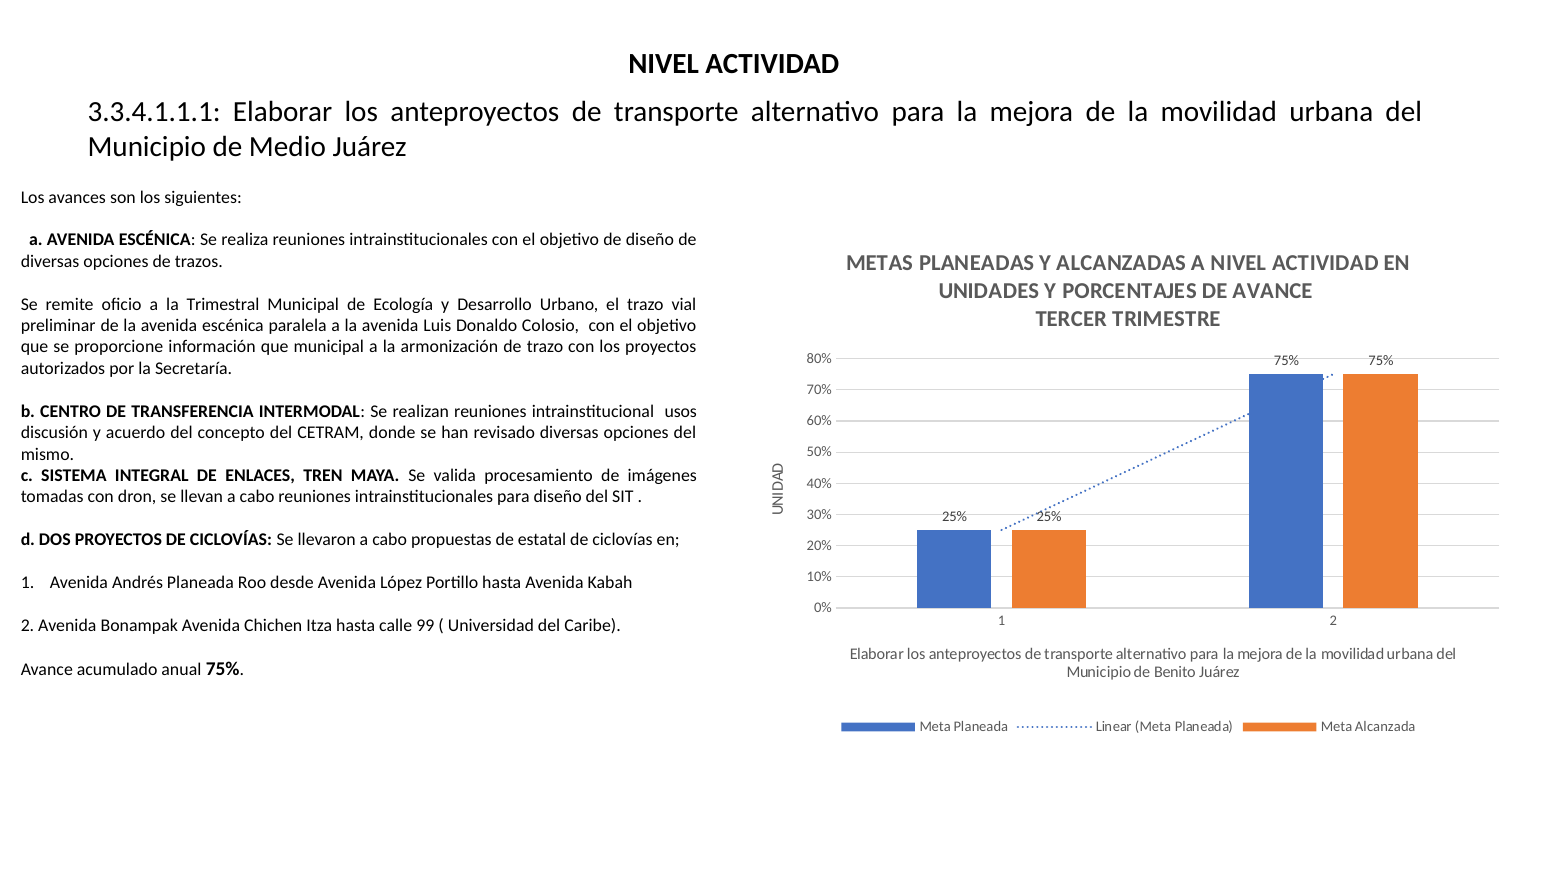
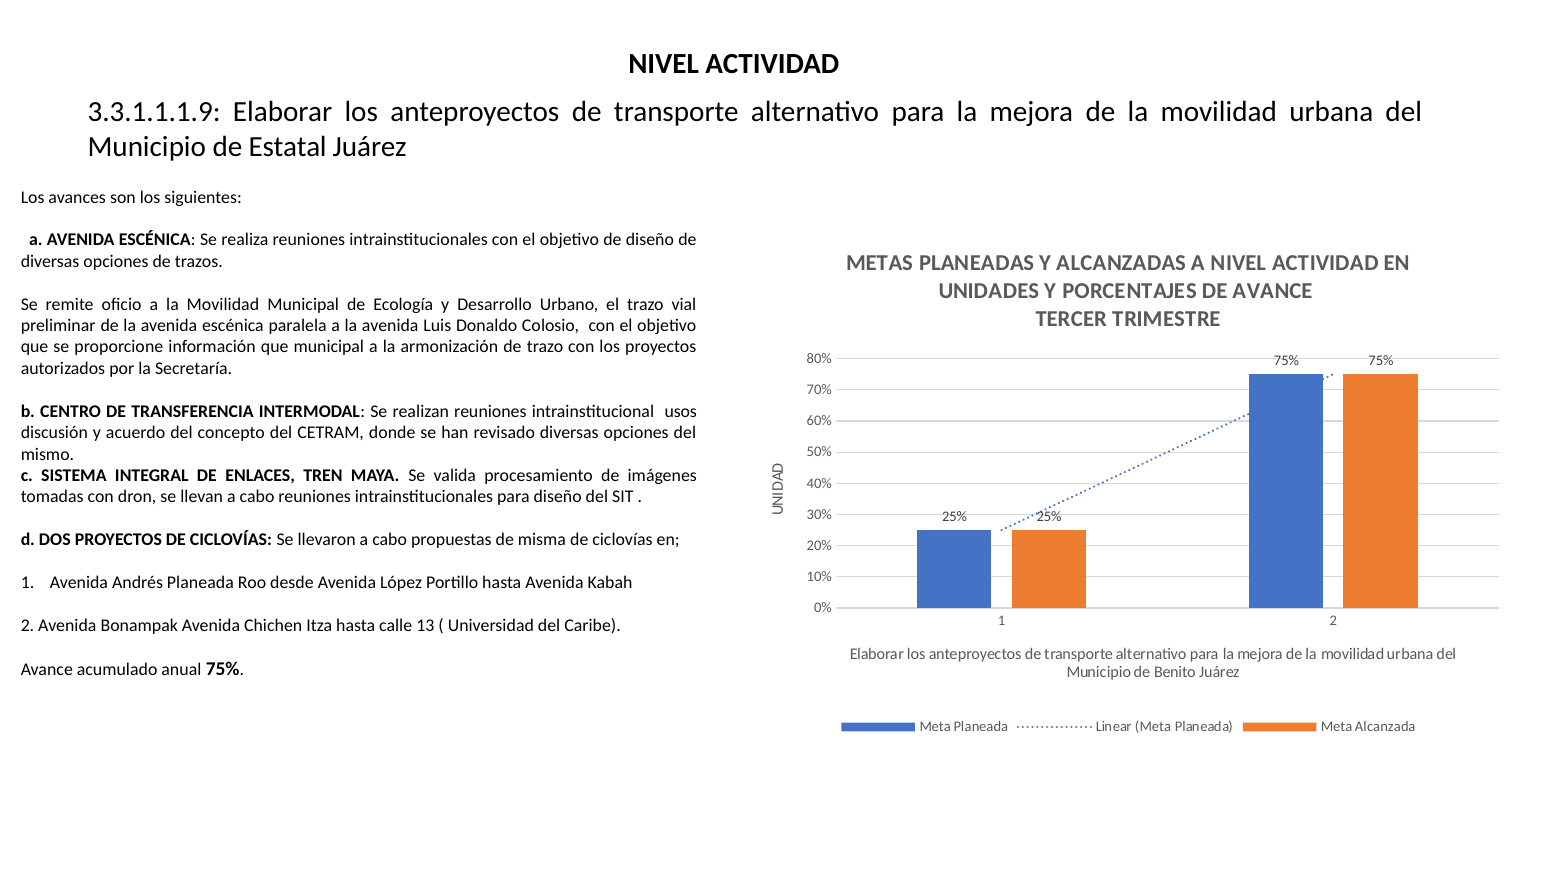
3.3.4.1.1.1: 3.3.4.1.1.1 -> 3.3.1.1.1.9 (154, 112)
Medio: Medio -> Estatal (288, 147)
a la Trimestral: Trimestral -> Movilidad (223, 304)
estatal: estatal -> misma (542, 540)
99: 99 -> 13 (425, 625)
